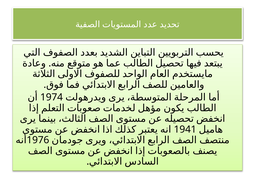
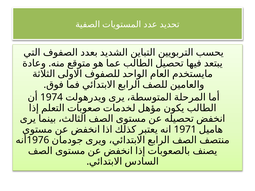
1941: 1941 -> 1971 (185, 130)
